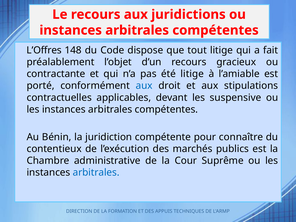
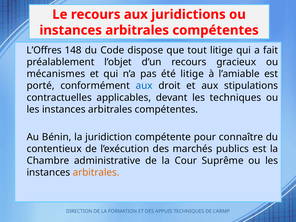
contractante: contractante -> mécanismes (56, 74)
les suspensive: suspensive -> techniques (236, 98)
arbitrales colour: blue -> orange (96, 173)
